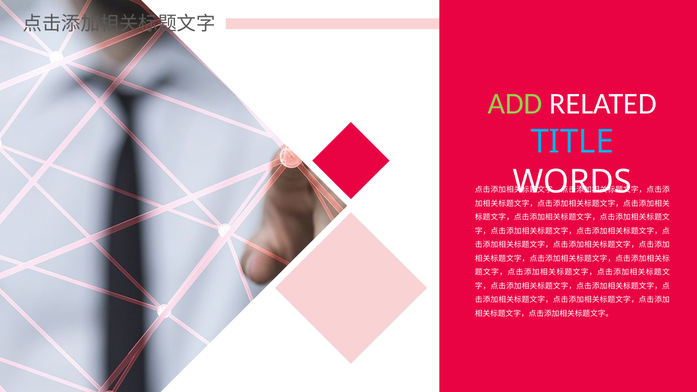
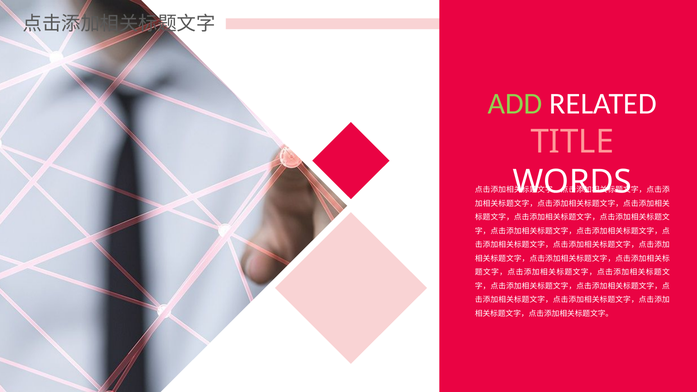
TITLE colour: light blue -> pink (572, 142)
